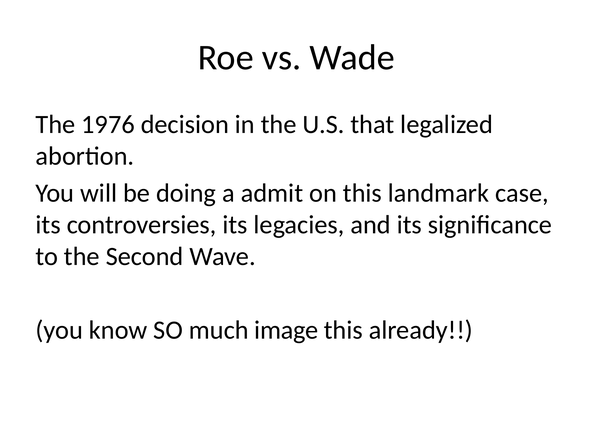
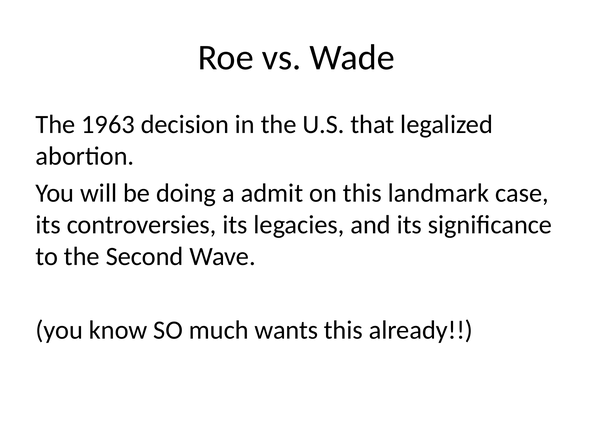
1976: 1976 -> 1963 (108, 124)
image: image -> wants (286, 330)
